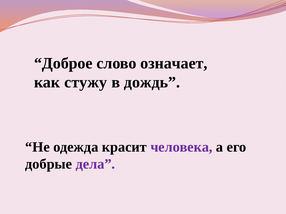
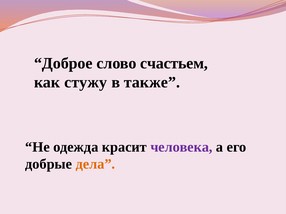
означает: означает -> счастьем (174, 63)
дождь: дождь -> также (152, 82)
дела colour: purple -> orange (95, 164)
